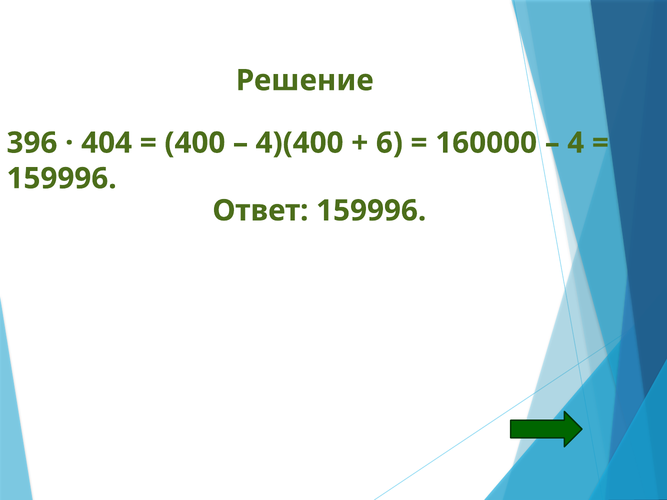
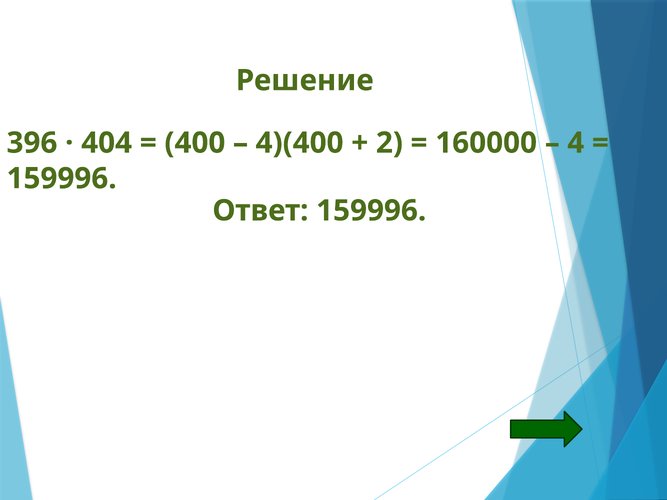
6: 6 -> 2 (389, 143)
